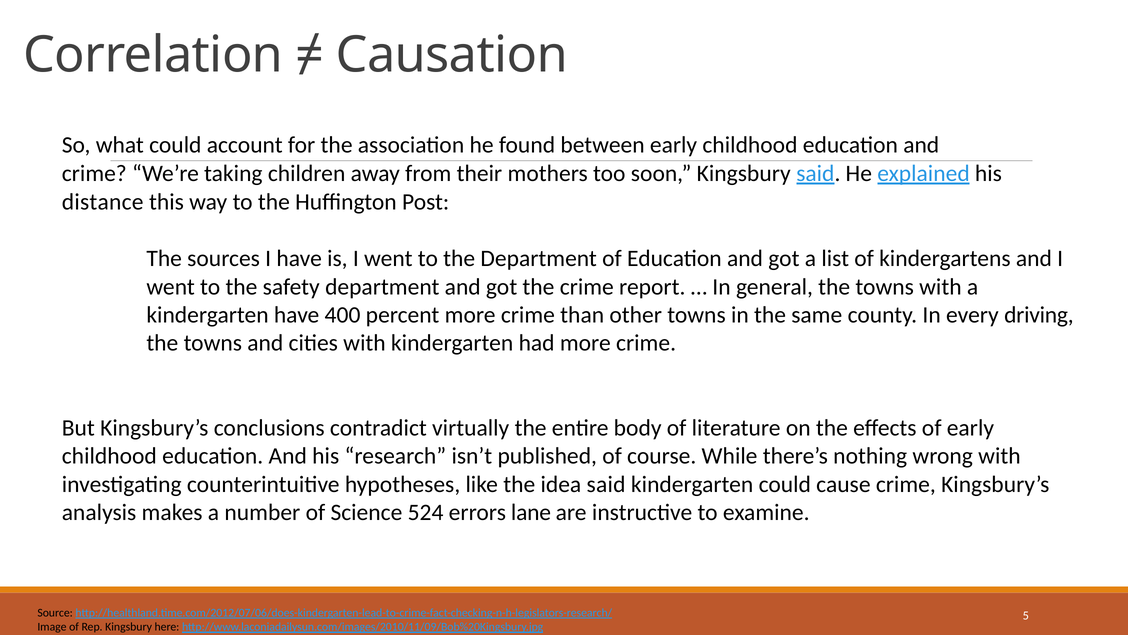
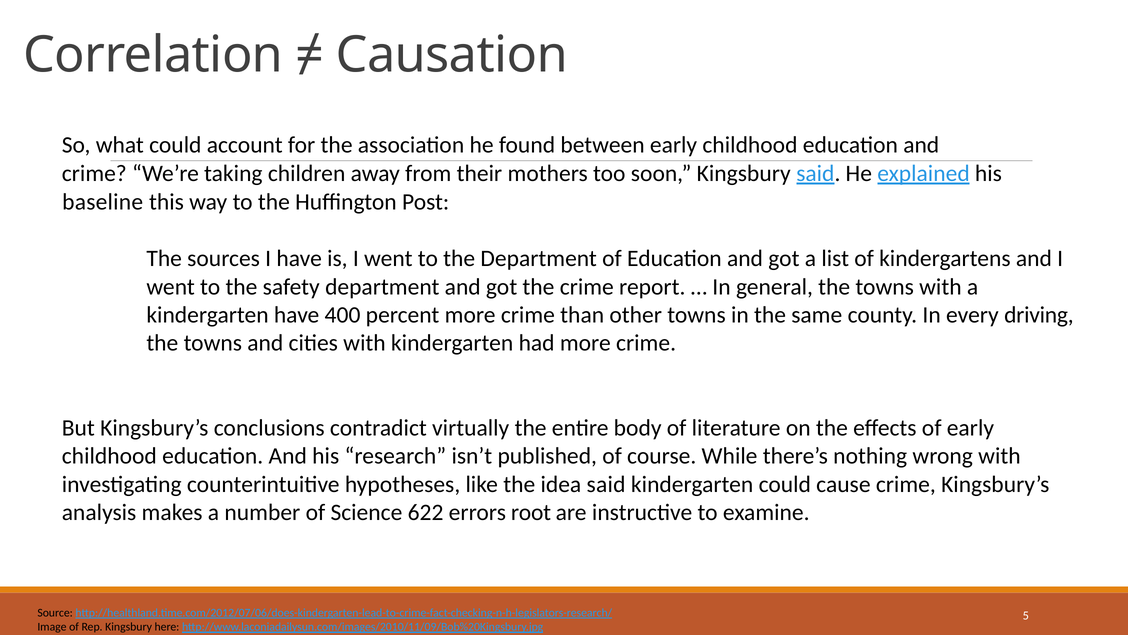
distance: distance -> baseline (103, 202)
524: 524 -> 622 (426, 512)
lane: lane -> root (531, 512)
